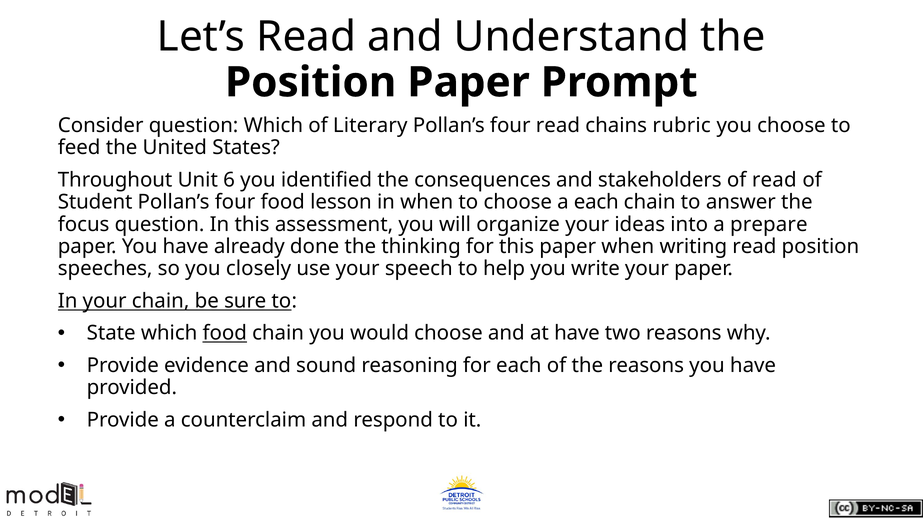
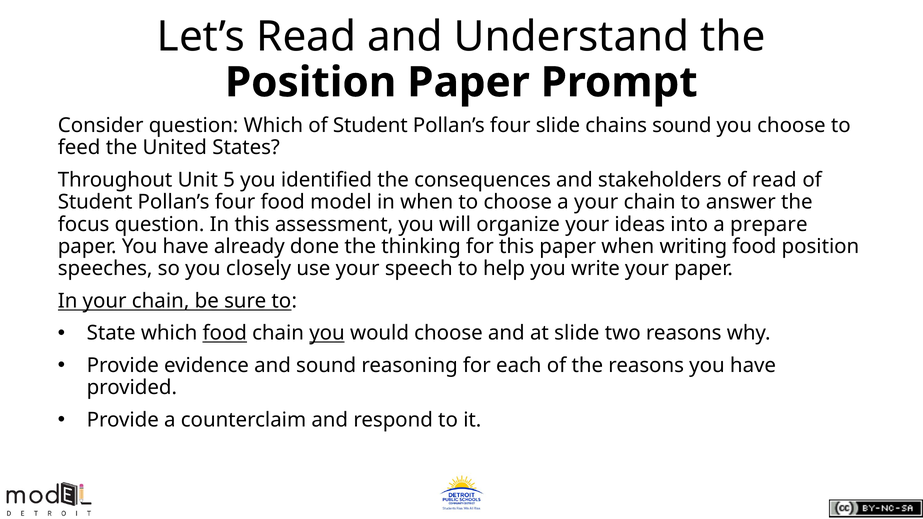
Which of Literary: Literary -> Student (370, 126)
four read: read -> slide (558, 126)
chains rubric: rubric -> sound (682, 126)
6: 6 -> 5 (229, 180)
lesson: lesson -> model (341, 202)
a each: each -> your (596, 202)
writing read: read -> food (754, 246)
you underline: none -> present (327, 333)
at have: have -> slide (577, 333)
